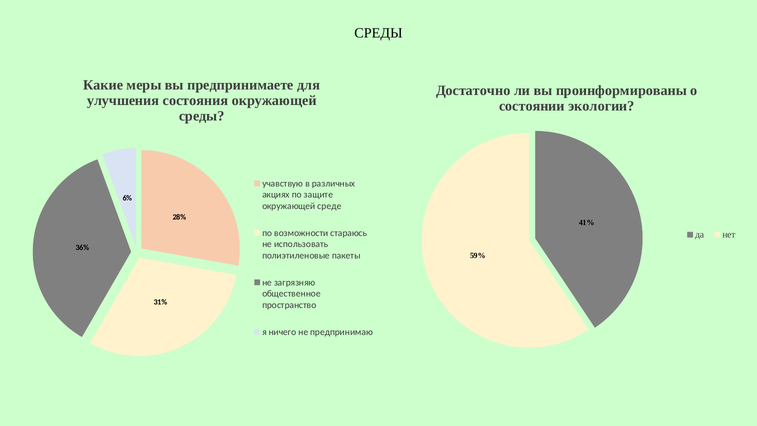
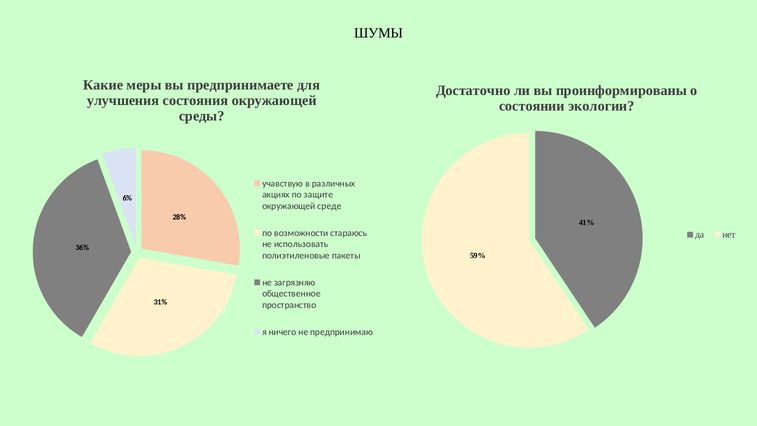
СРЕДЫ: СРЕДЫ -> ШУМЫ (379, 33)
